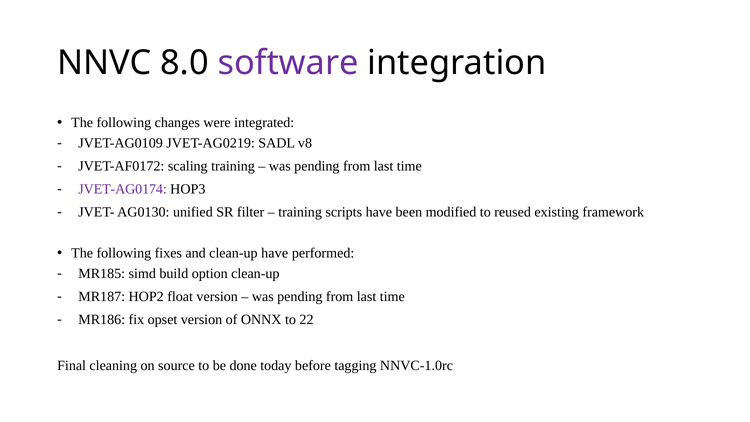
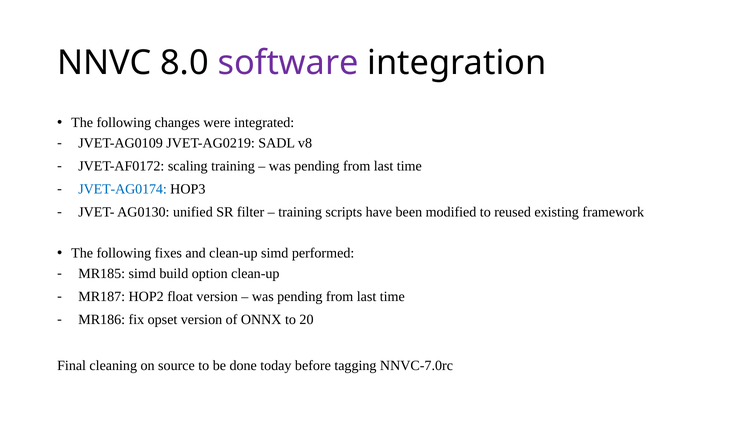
JVET-AG0174 colour: purple -> blue (123, 189)
clean-up have: have -> simd (275, 253)
22: 22 -> 20 (307, 320)
NNVC-1.0rc: NNVC-1.0rc -> NNVC-7.0rc (416, 366)
